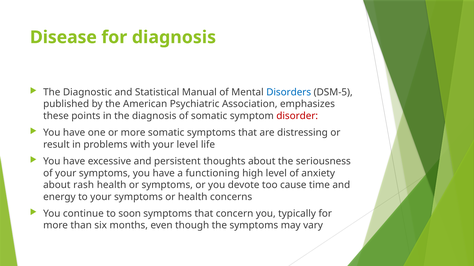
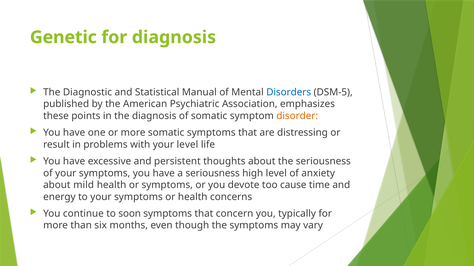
Disease: Disease -> Genetic (63, 37)
disorder colour: red -> orange (297, 116)
a functioning: functioning -> seriousness (213, 174)
rash: rash -> mild (84, 185)
